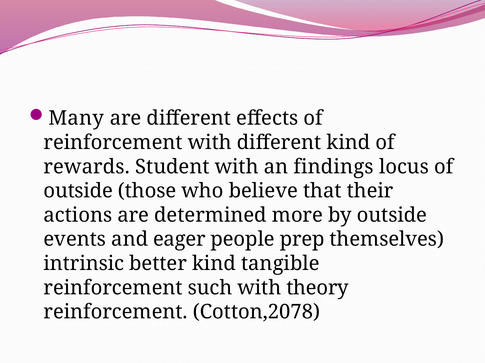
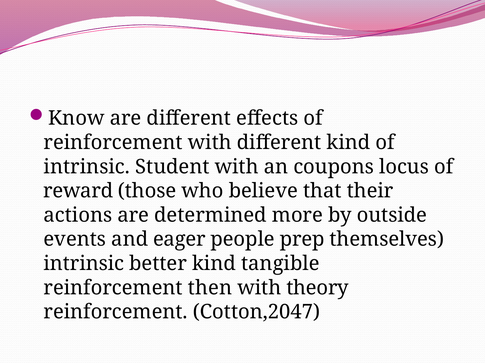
Many: Many -> Know (76, 119)
rewards: rewards -> intrinsic (87, 167)
findings: findings -> coupons (334, 167)
outside: outside -> reward (78, 191)
such: such -> then (210, 288)
Cotton,2078: Cotton,2078 -> Cotton,2047 (256, 313)
